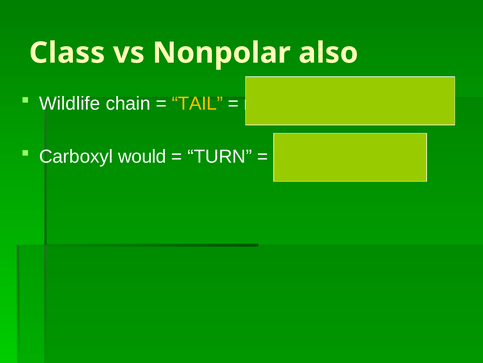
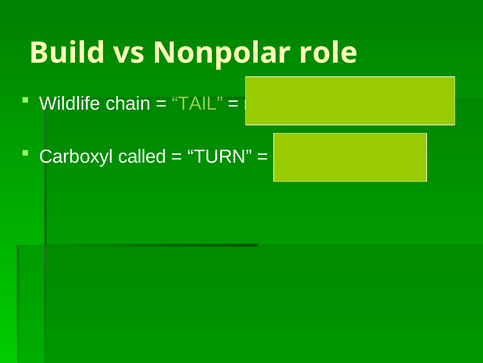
Class: Class -> Build (67, 53)
also: also -> role (328, 53)
TAIL colour: yellow -> light green (197, 104)
would: would -> called (142, 156)
